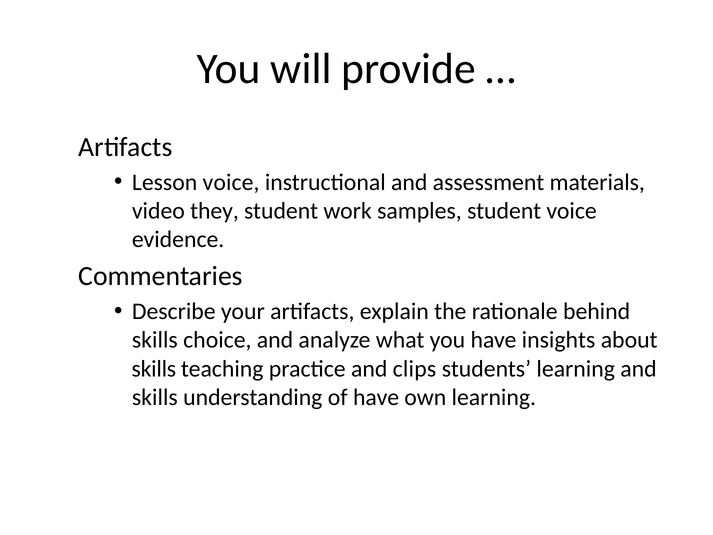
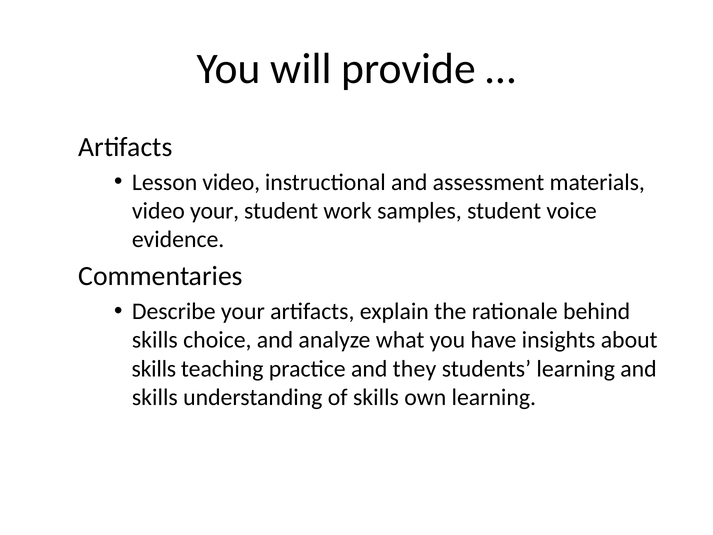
Lesson voice: voice -> video (231, 182)
video they: they -> your (215, 211)
clips: clips -> they (414, 369)
of have: have -> skills (376, 397)
